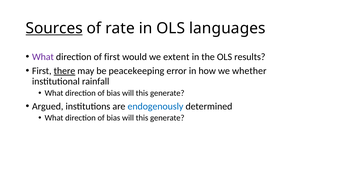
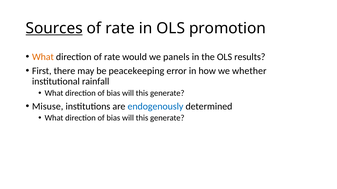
languages: languages -> promotion (227, 28)
What colour: purple -> orange (43, 57)
direction of first: first -> rate (112, 57)
extent: extent -> panels (176, 57)
there underline: present -> none (64, 71)
Argued: Argued -> Misuse (48, 107)
